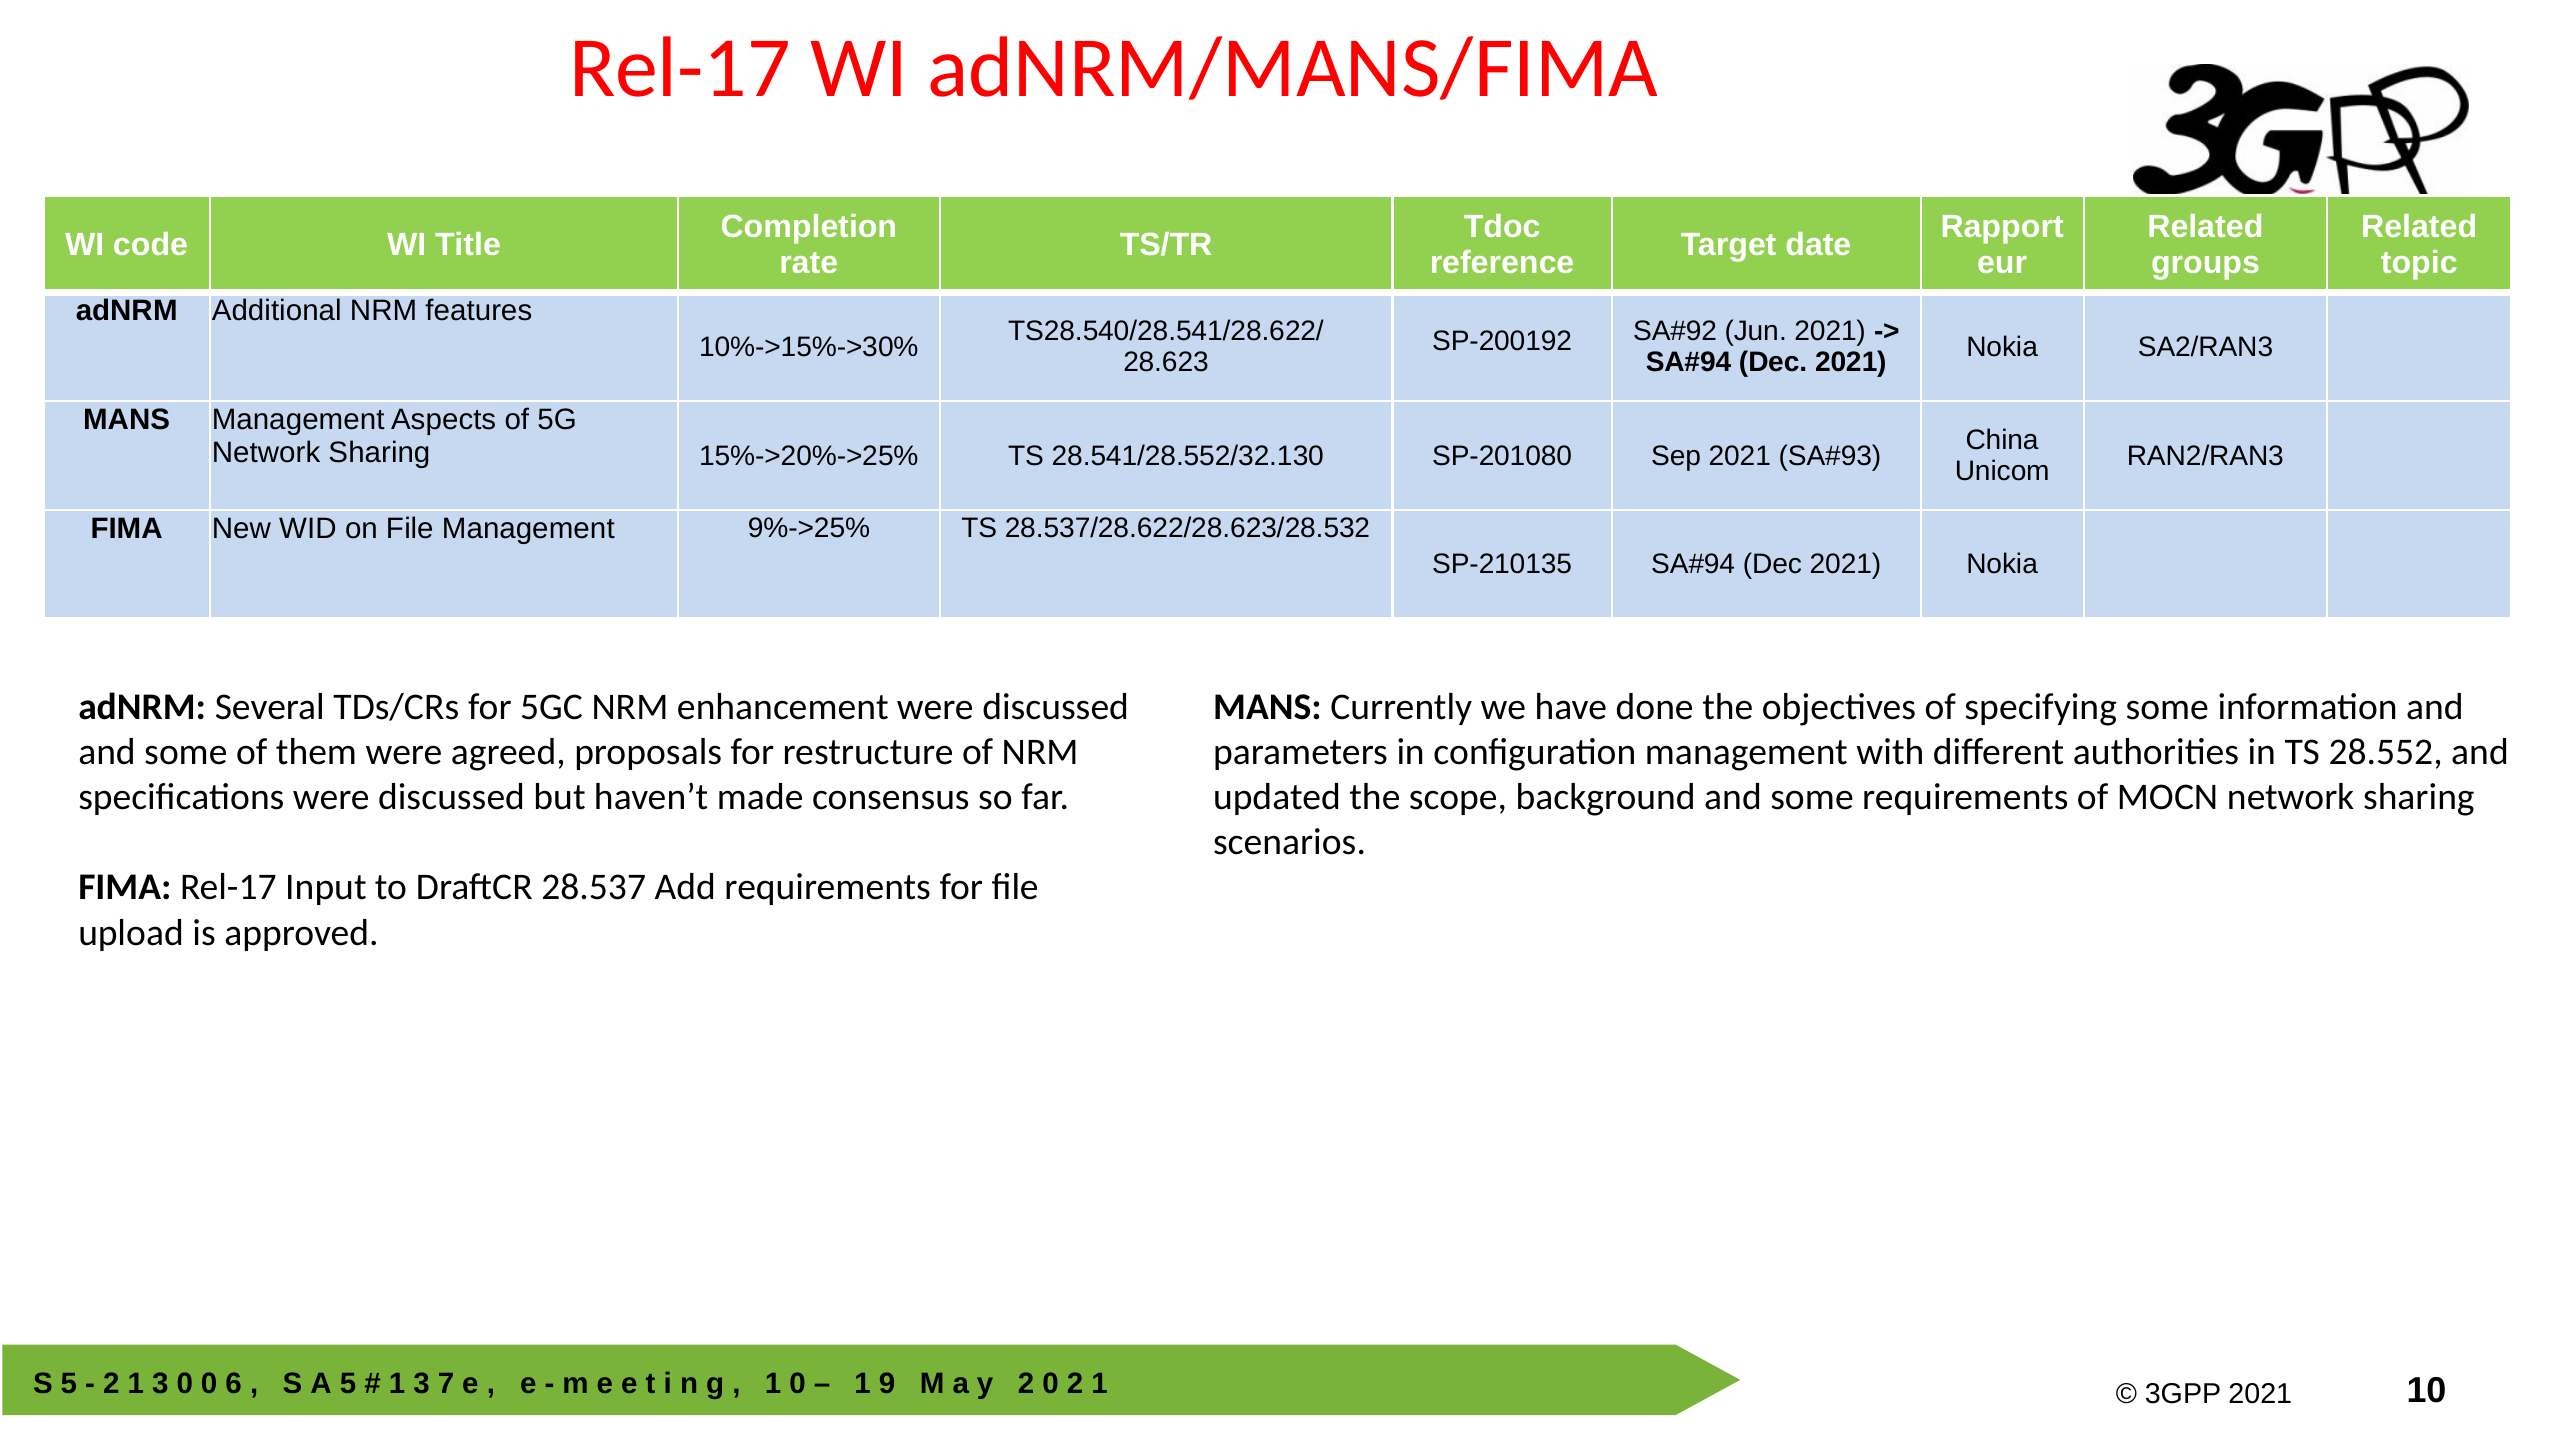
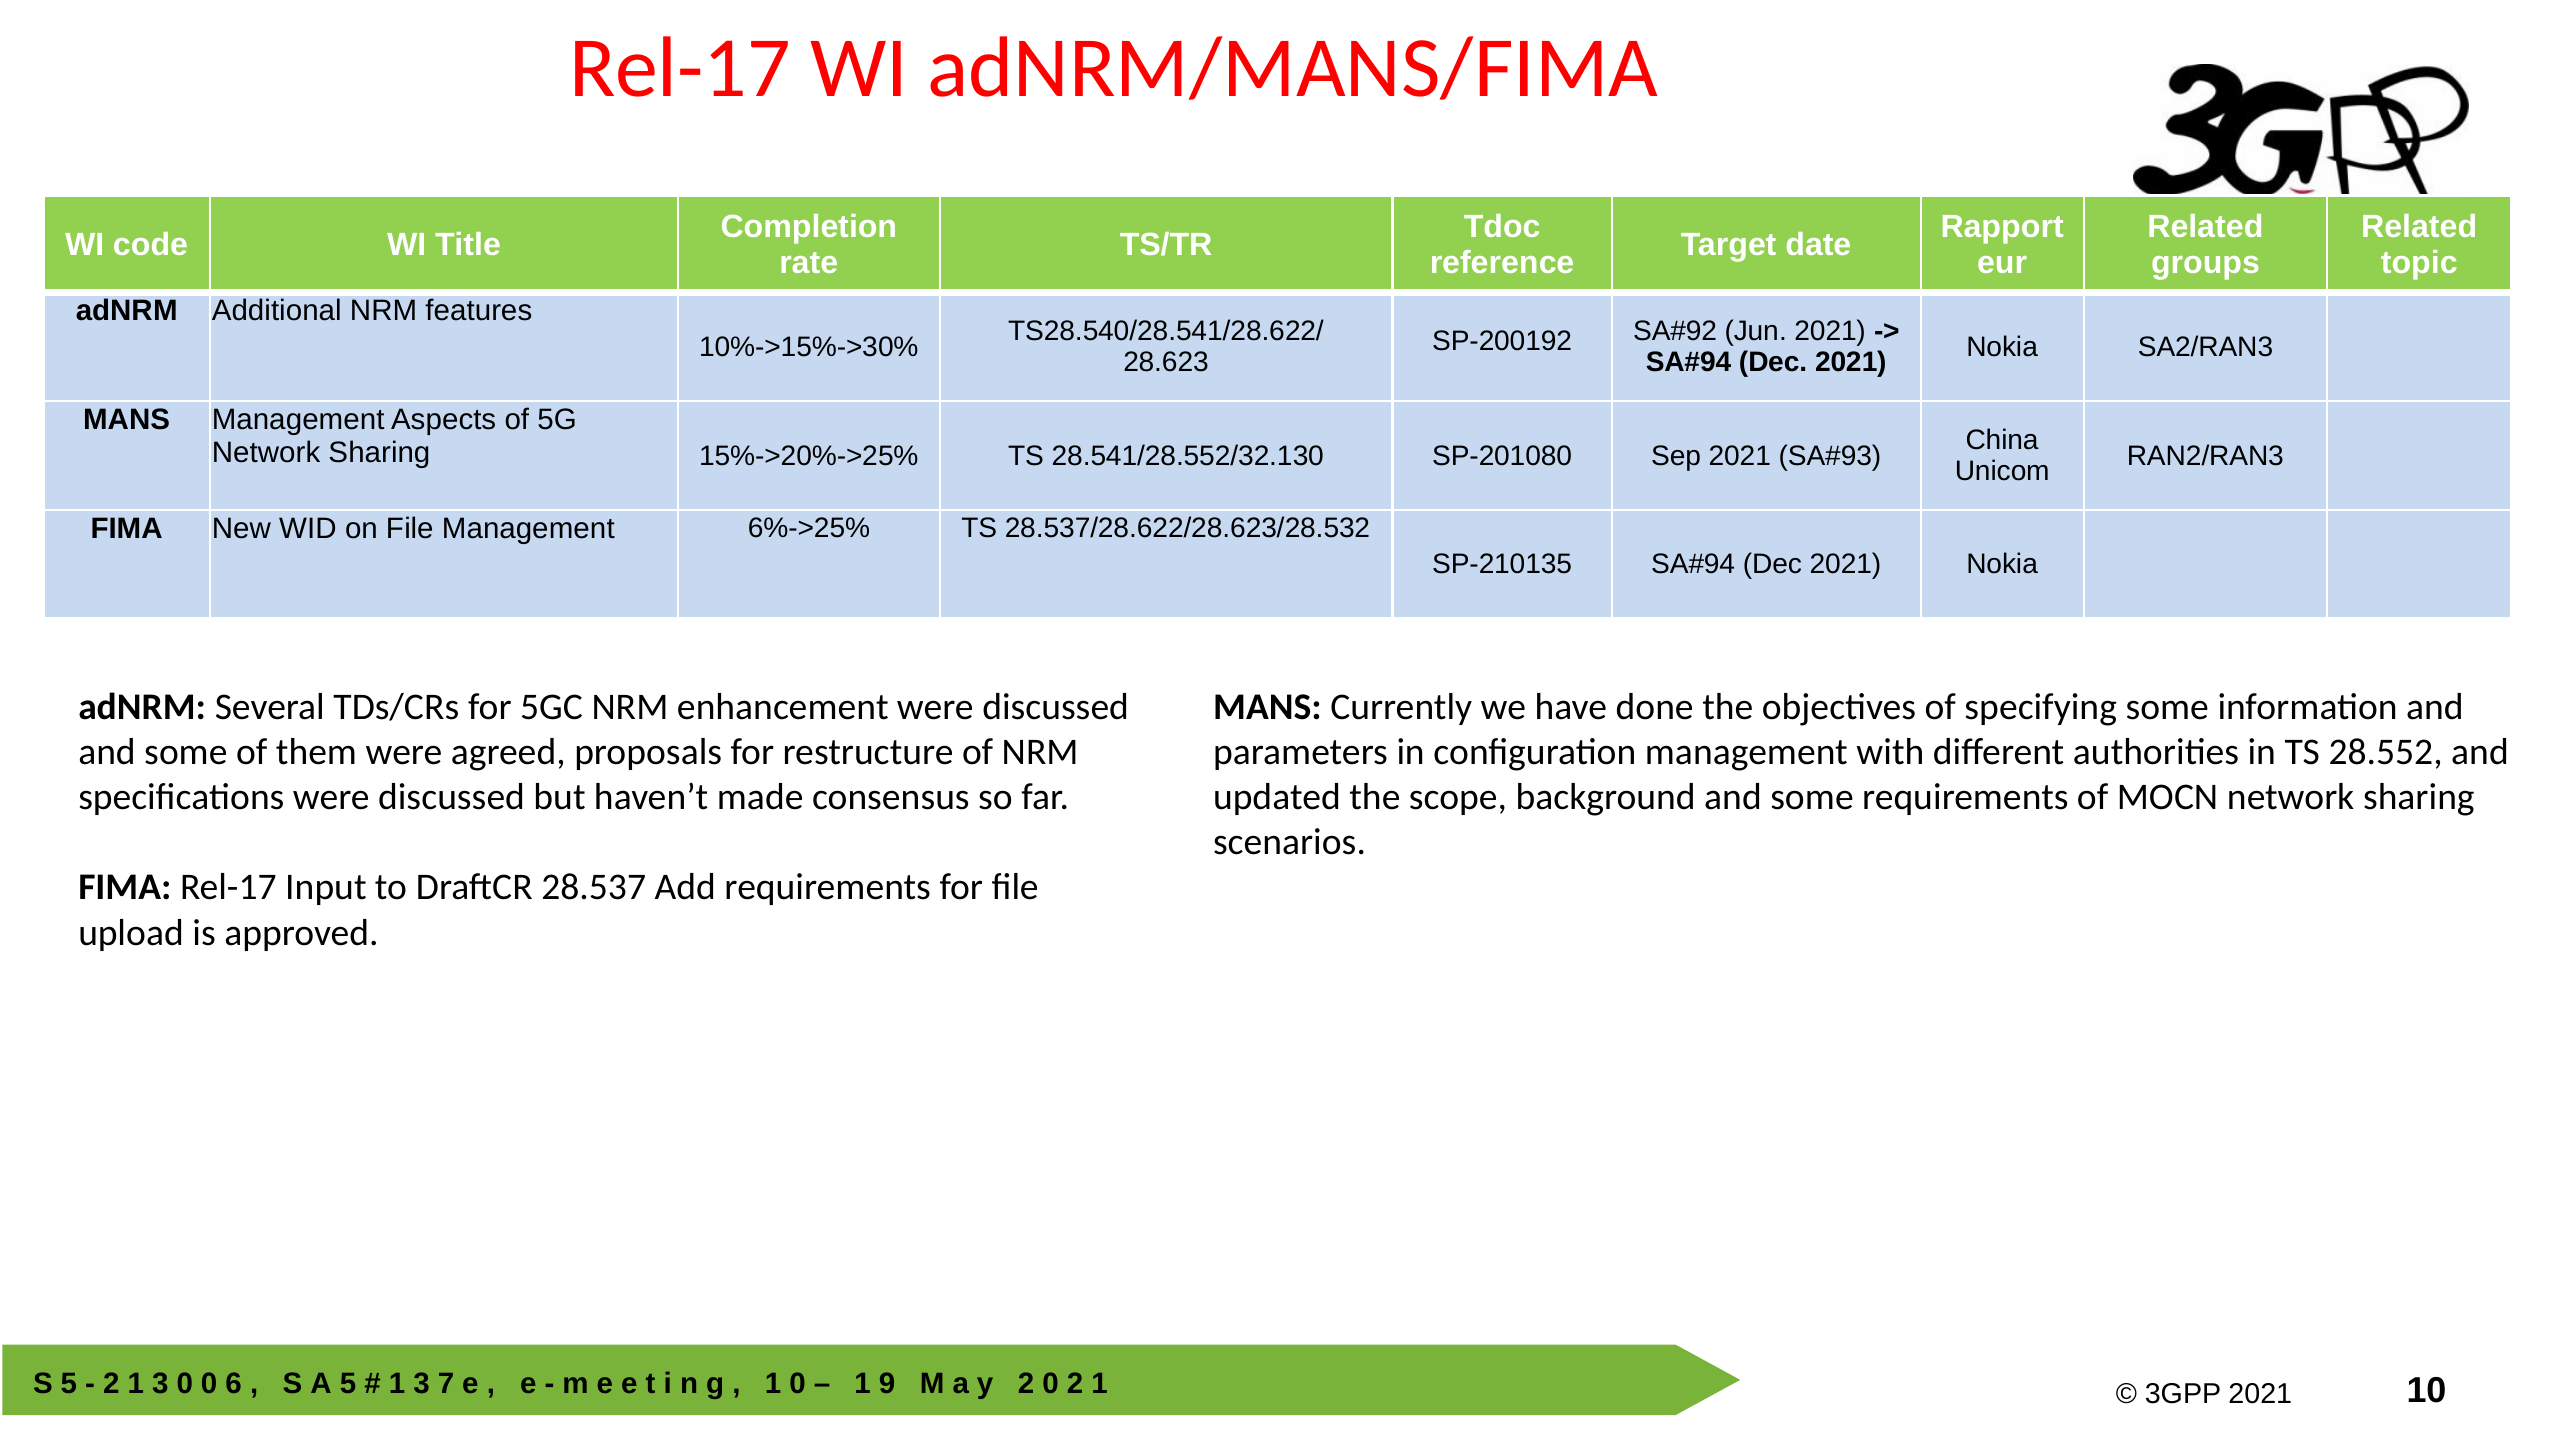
9%->25%: 9%->25% -> 6%->25% (809, 528)
